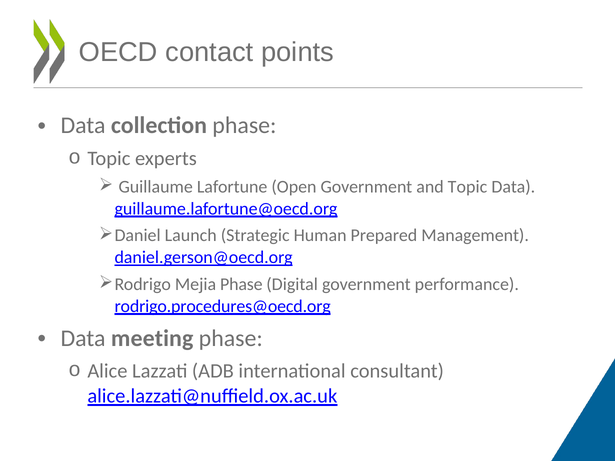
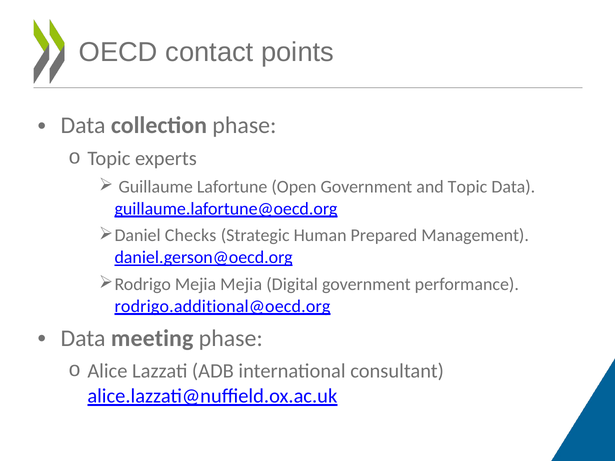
Launch: Launch -> Checks (191, 236)
Mejia Phase: Phase -> Mejia (241, 284)
rodrigo.procedures@oecd.org: rodrigo.procedures@oecd.org -> rodrigo.additional@oecd.org (222, 306)
